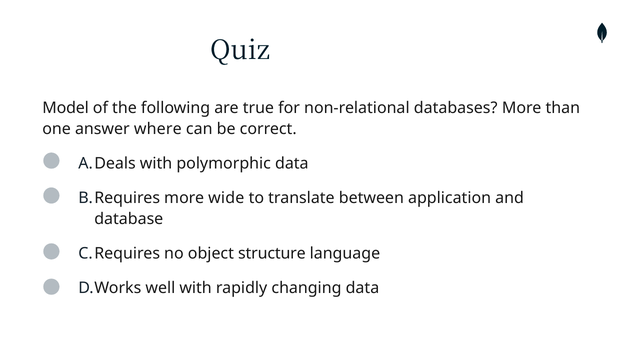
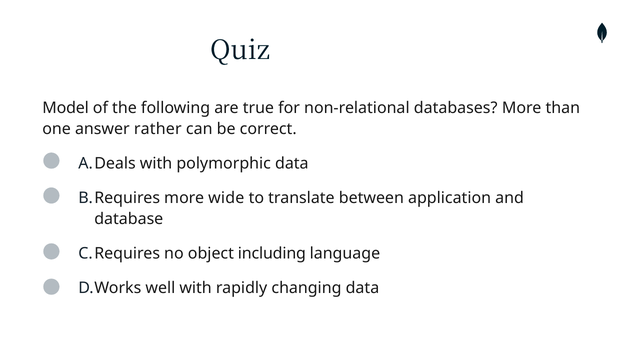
where: where -> rather (158, 129)
structure: structure -> including (272, 253)
